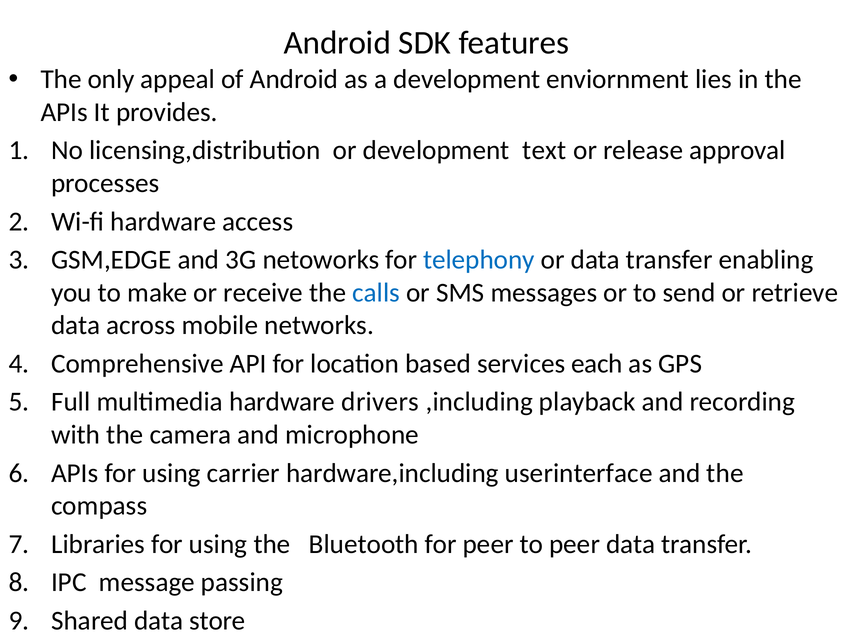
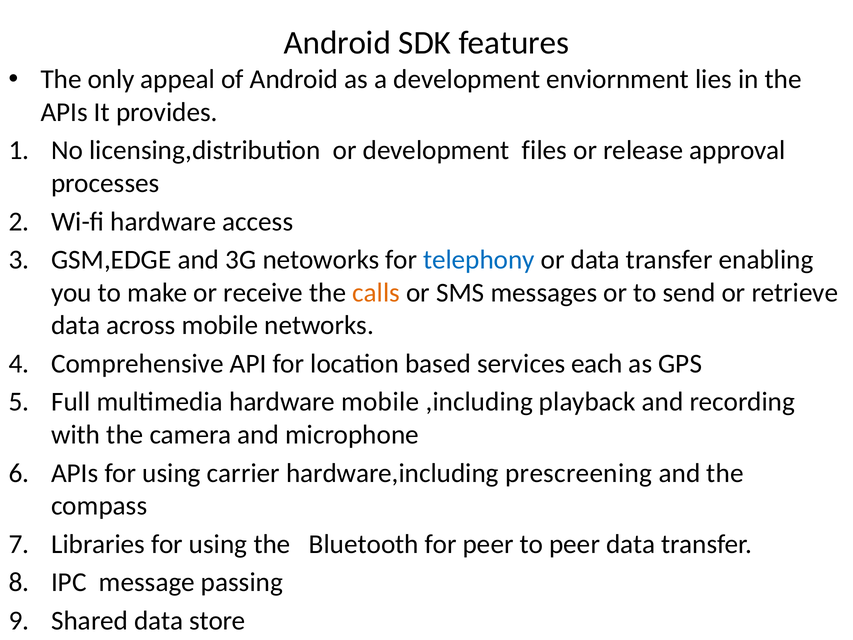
text: text -> files (544, 150)
calls colour: blue -> orange (376, 292)
hardware drivers: drivers -> mobile (380, 402)
userinterface: userinterface -> prescreening (579, 473)
